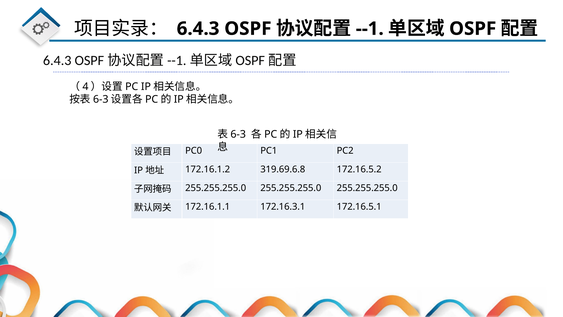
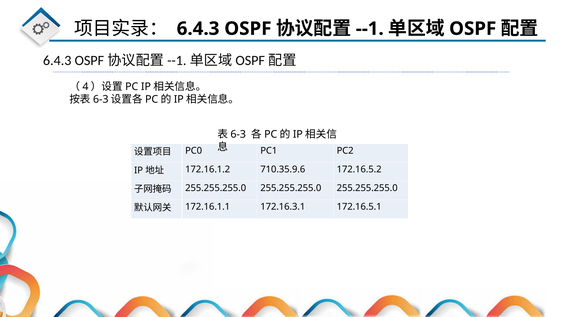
319.69.6.8: 319.69.6.8 -> 710.35.9.6 (283, 169)
